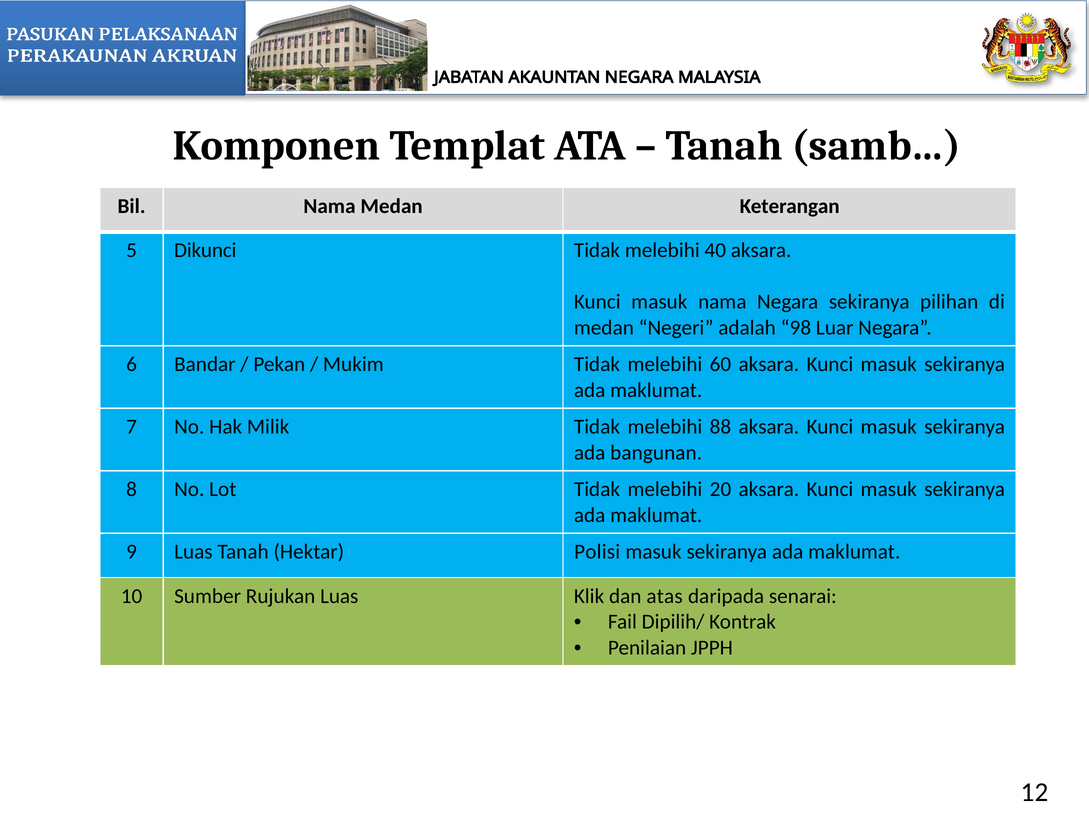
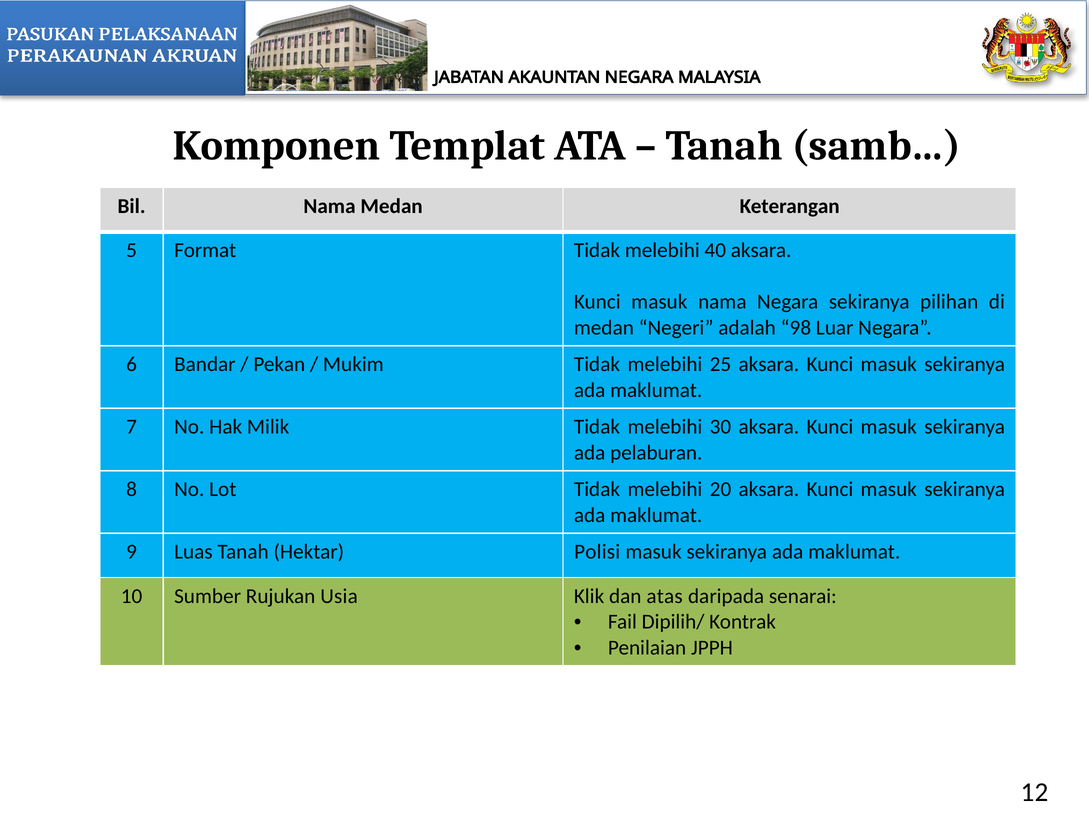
Dikunci: Dikunci -> Format (205, 250)
60: 60 -> 25 (720, 364)
88: 88 -> 30 (720, 427)
bangunan: bangunan -> pelaburan (656, 453)
Rujukan Luas: Luas -> Usia (339, 596)
